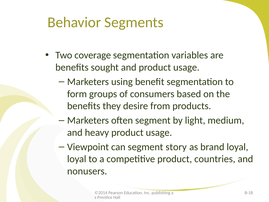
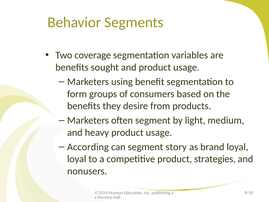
Viewpoint: Viewpoint -> According (88, 147)
countries: countries -> strategies (215, 159)
